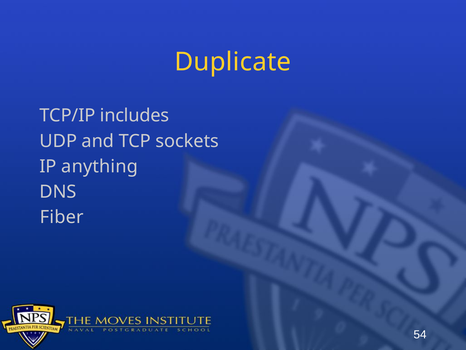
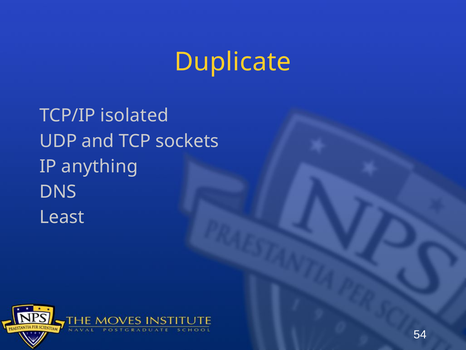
includes: includes -> isolated (134, 115)
Fiber: Fiber -> Least (62, 217)
